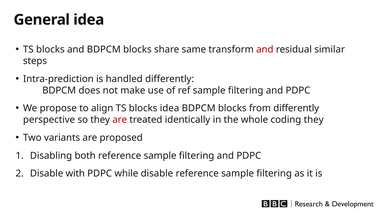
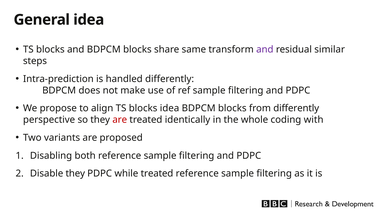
and colour: red -> purple (265, 49)
coding they: they -> with (314, 120)
Disable with: with -> they (75, 174)
while disable: disable -> treated (157, 174)
